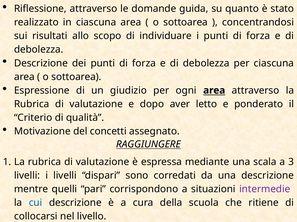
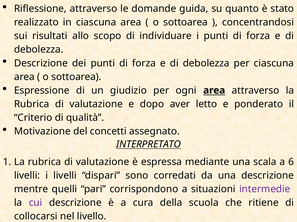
RAGGIUNGERE: RAGGIUNGERE -> INTERPRETATO (149, 145)
3: 3 -> 6 (291, 162)
cui colour: blue -> purple (36, 203)
